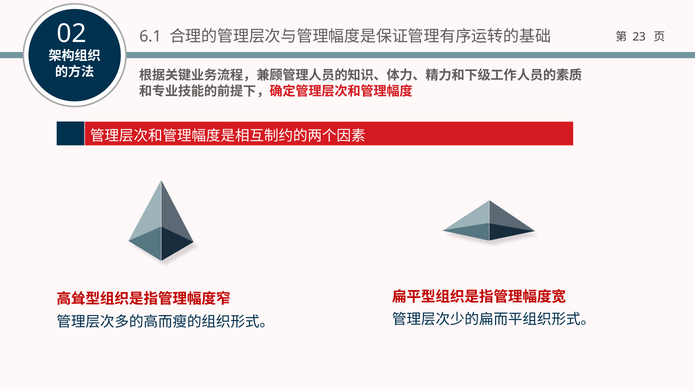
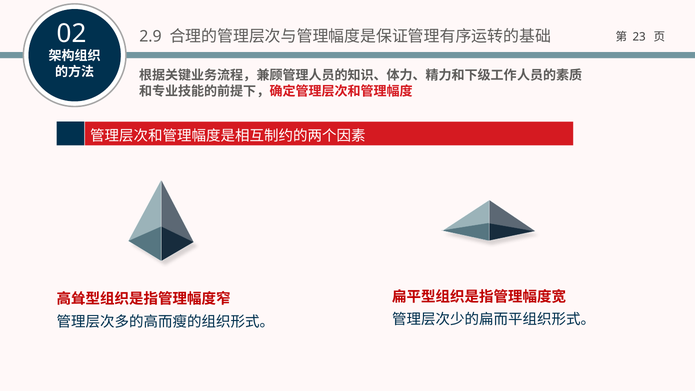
6.1: 6.1 -> 2.9 (151, 36)
